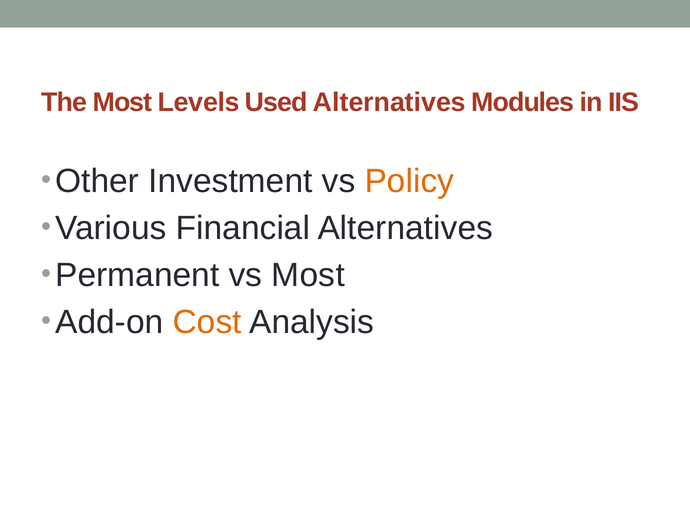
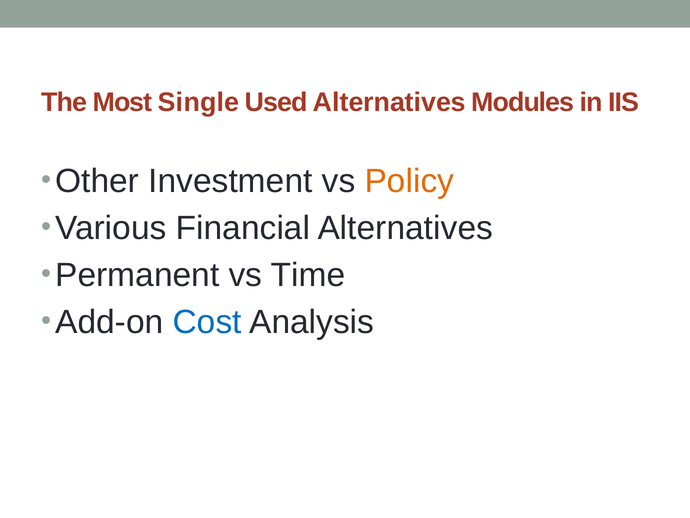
Levels: Levels -> Single (198, 102)
vs Most: Most -> Time (308, 275)
Cost colour: orange -> blue (207, 322)
